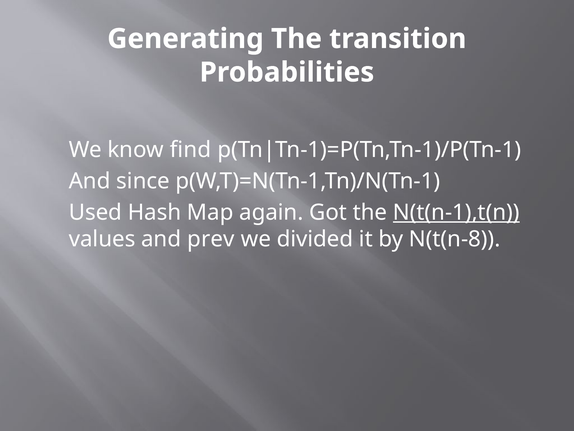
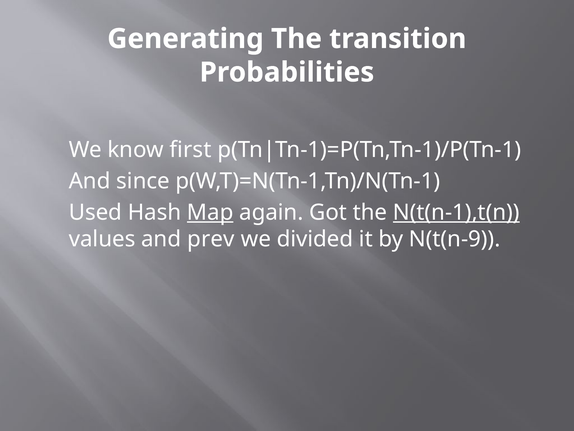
find: find -> first (191, 150)
Map underline: none -> present (210, 212)
N(t(n-8: N(t(n-8 -> N(t(n-9 (455, 239)
